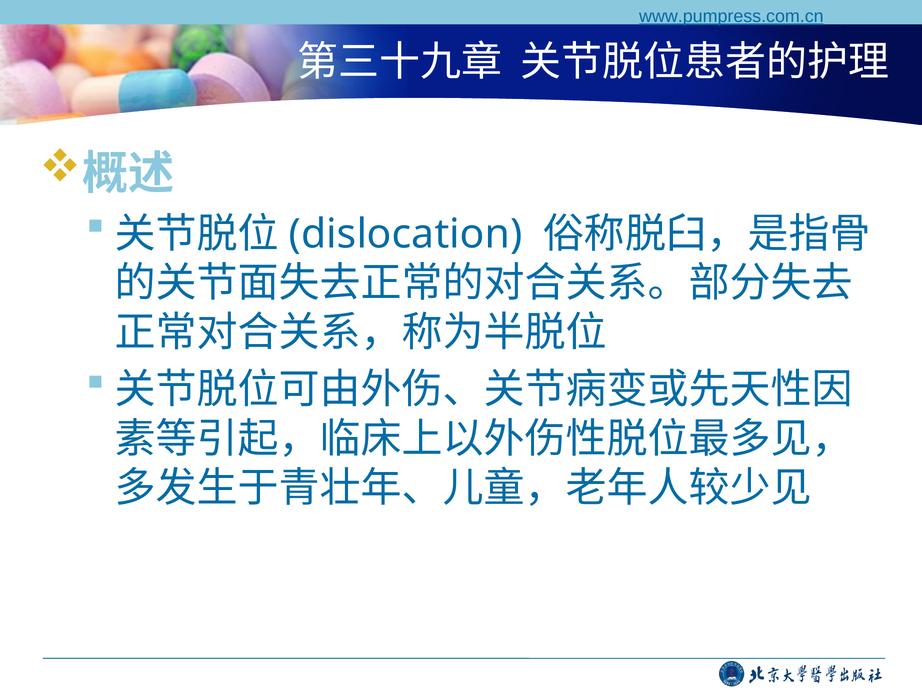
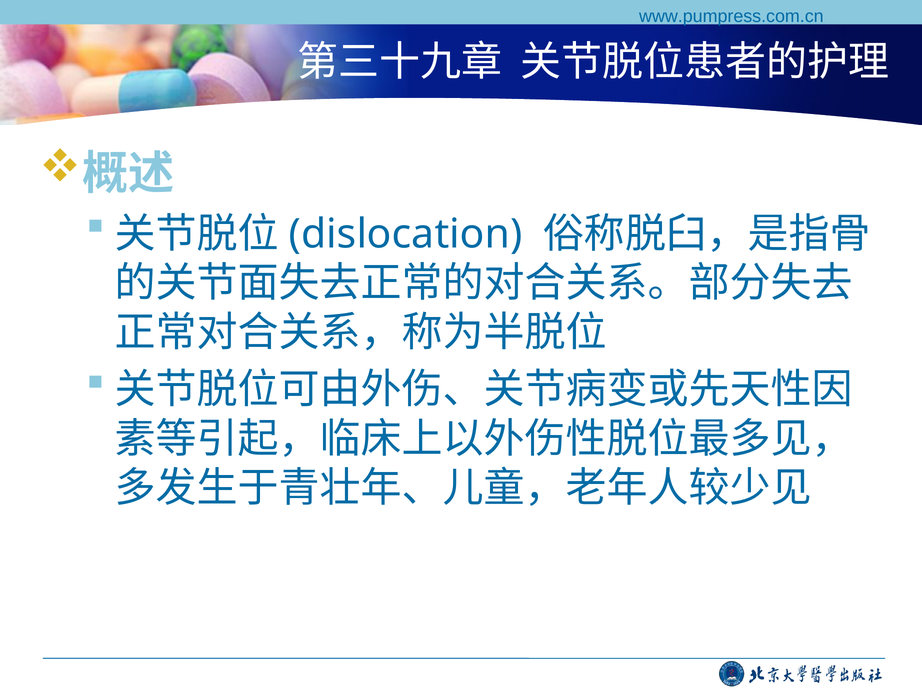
www.pumpress.com.cn underline: present -> none (731, 17)
